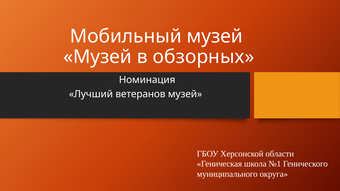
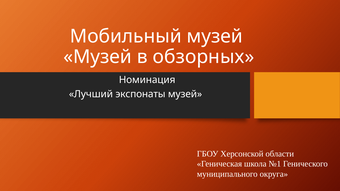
ветеранов: ветеранов -> экспонаты (140, 94)
